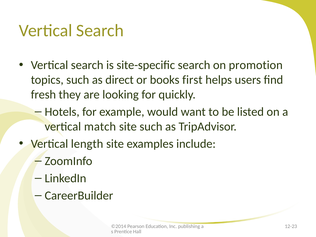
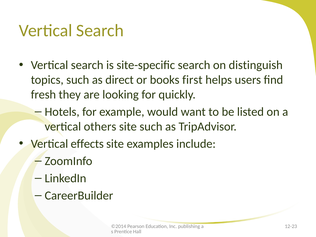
promotion: promotion -> distinguish (256, 65)
match: match -> others (100, 127)
length: length -> effects (87, 144)
